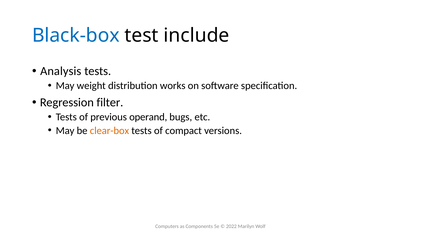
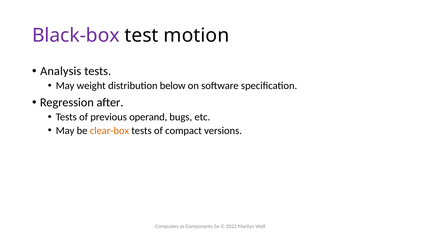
Black-box colour: blue -> purple (76, 35)
include: include -> motion (196, 35)
works: works -> below (173, 86)
filter: filter -> after (110, 102)
